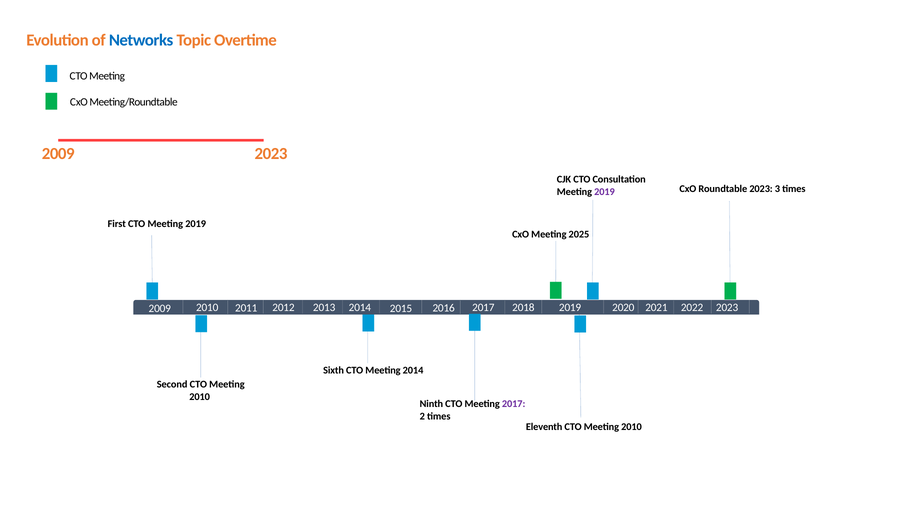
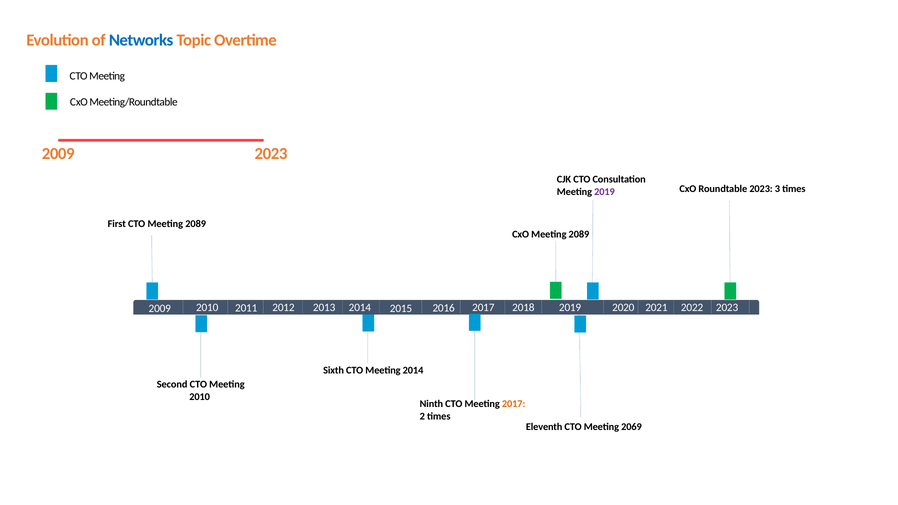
CTO Meeting 2019: 2019 -> 2089 (196, 224)
CxO Meeting 2025: 2025 -> 2089 (579, 234)
2017 colour: purple -> orange (514, 404)
Eleventh CTO Meeting 2010: 2010 -> 2069 (631, 427)
